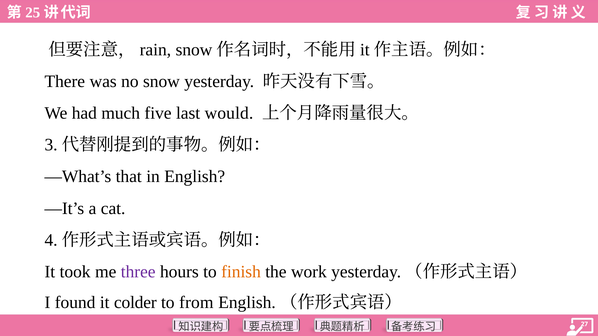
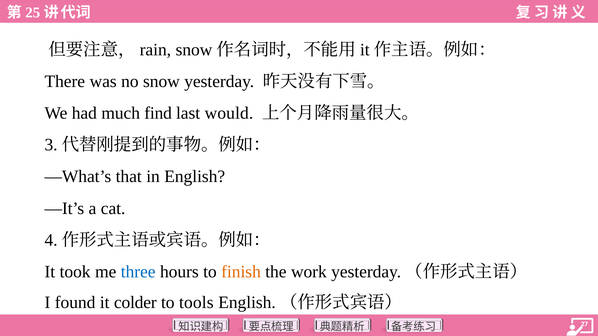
five: five -> find (158, 113)
three colour: purple -> blue (138, 272)
from: from -> tools (196, 303)
